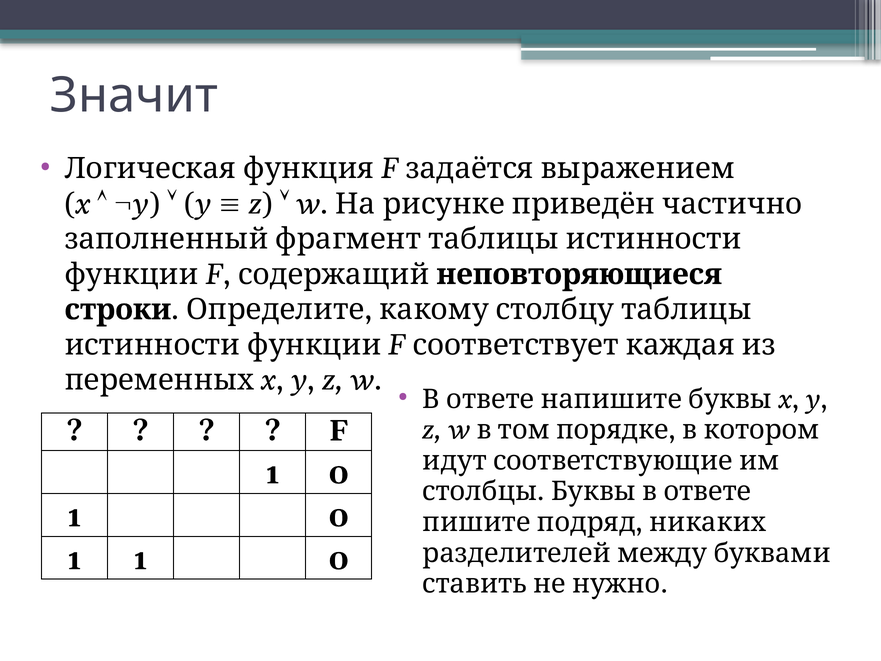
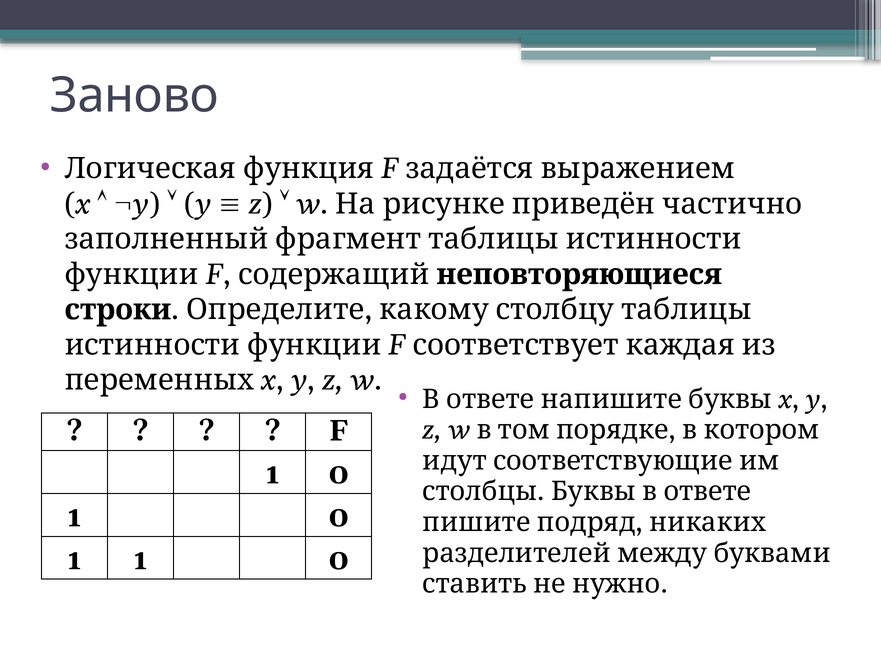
Значит: Значит -> Заново (134, 95)
